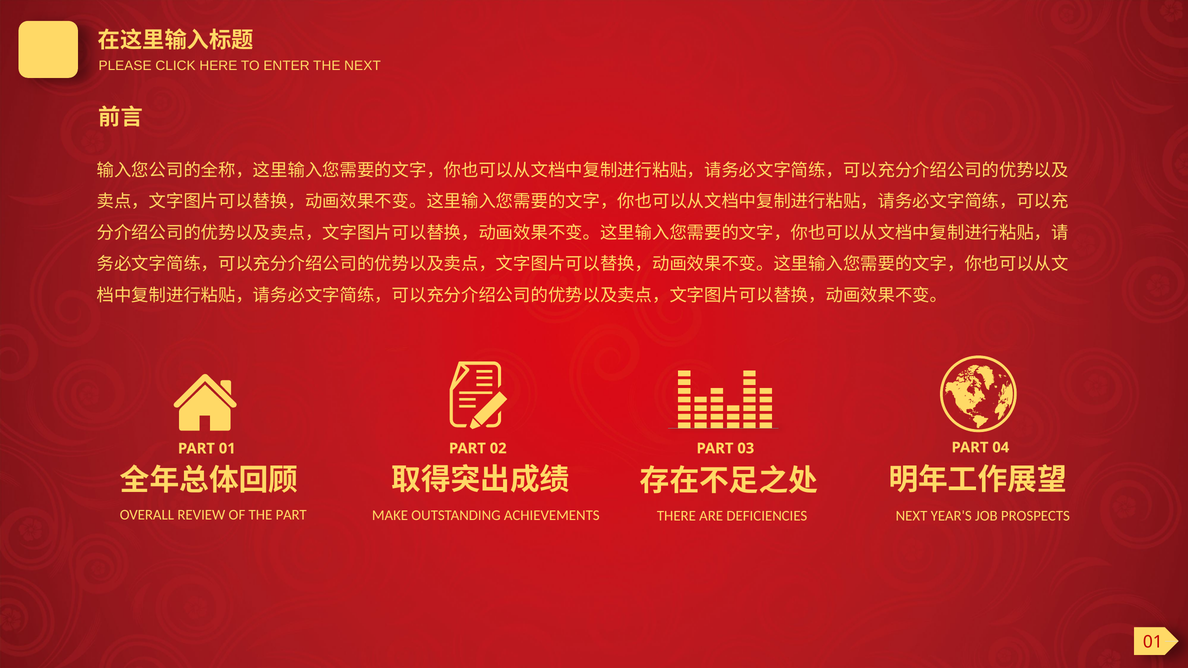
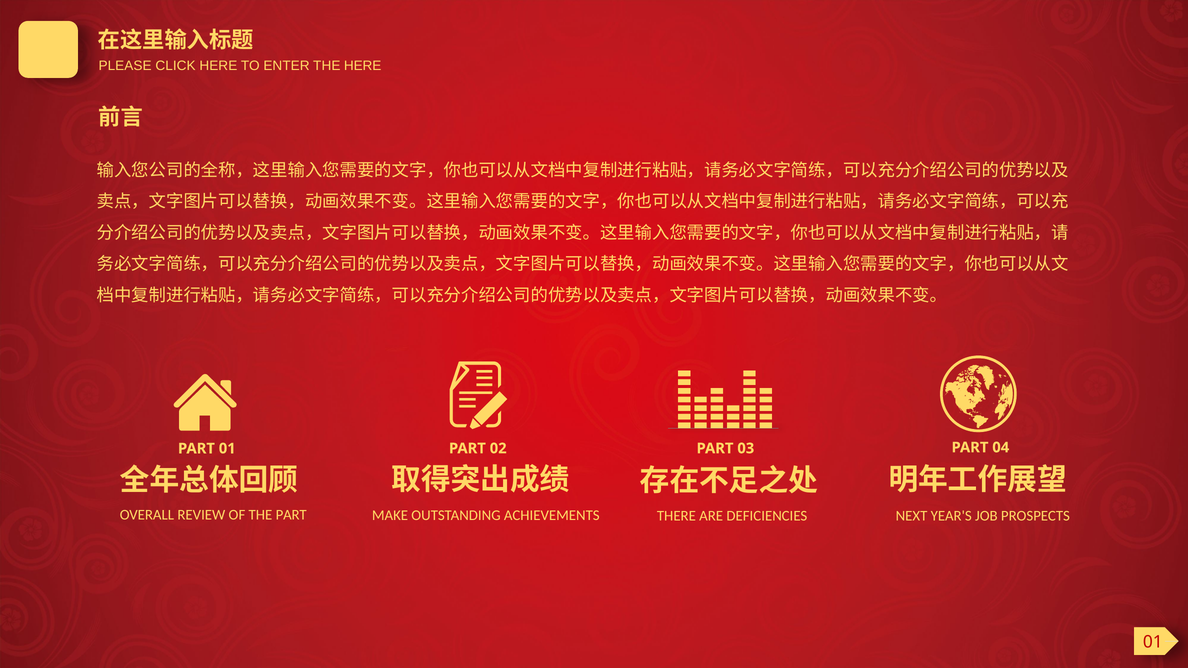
THE NEXT: NEXT -> HERE (363, 66)
